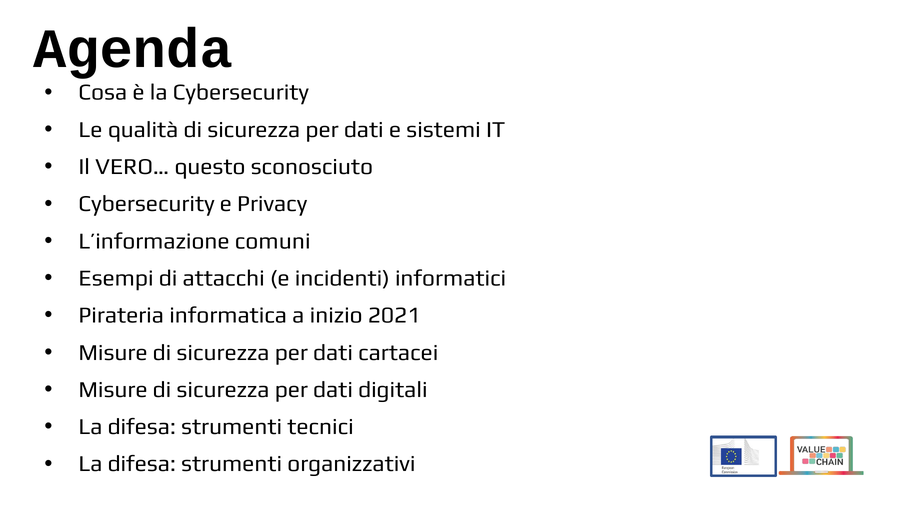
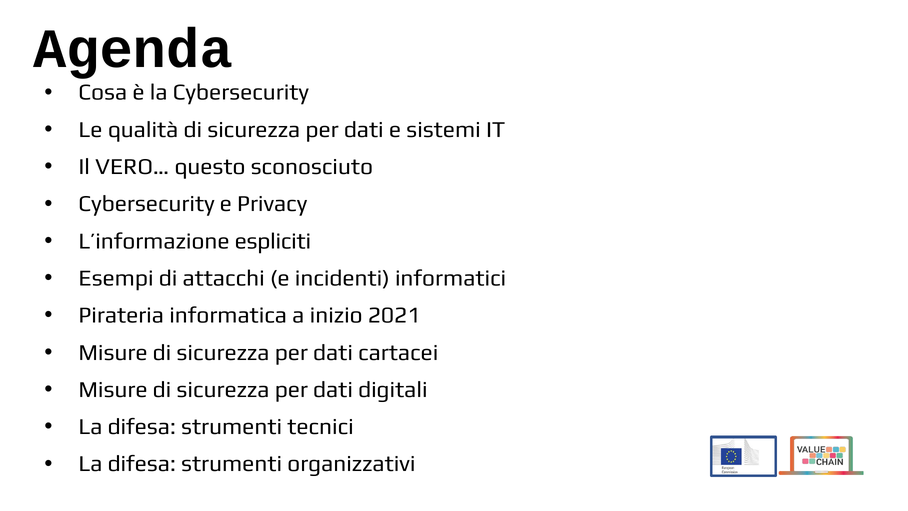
comuni: comuni -> espliciti (273, 241)
